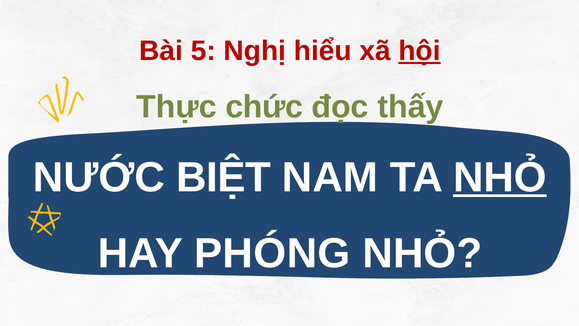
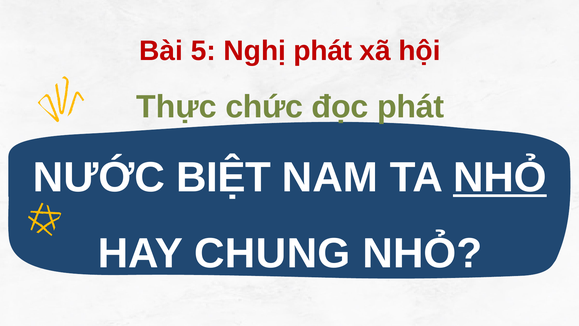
Nghị hiểu: hiểu -> phát (323, 51)
hội underline: present -> none (420, 51)
đọc thấy: thấy -> phát (411, 107)
PHÓNG: PHÓNG -> CHUNG (272, 253)
